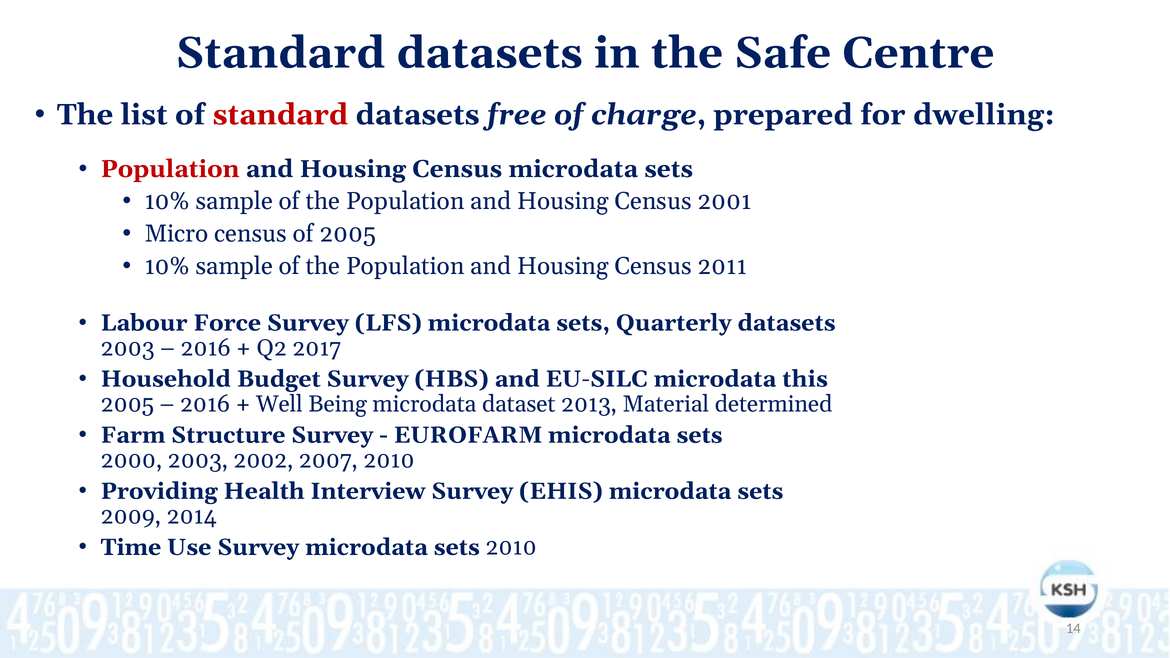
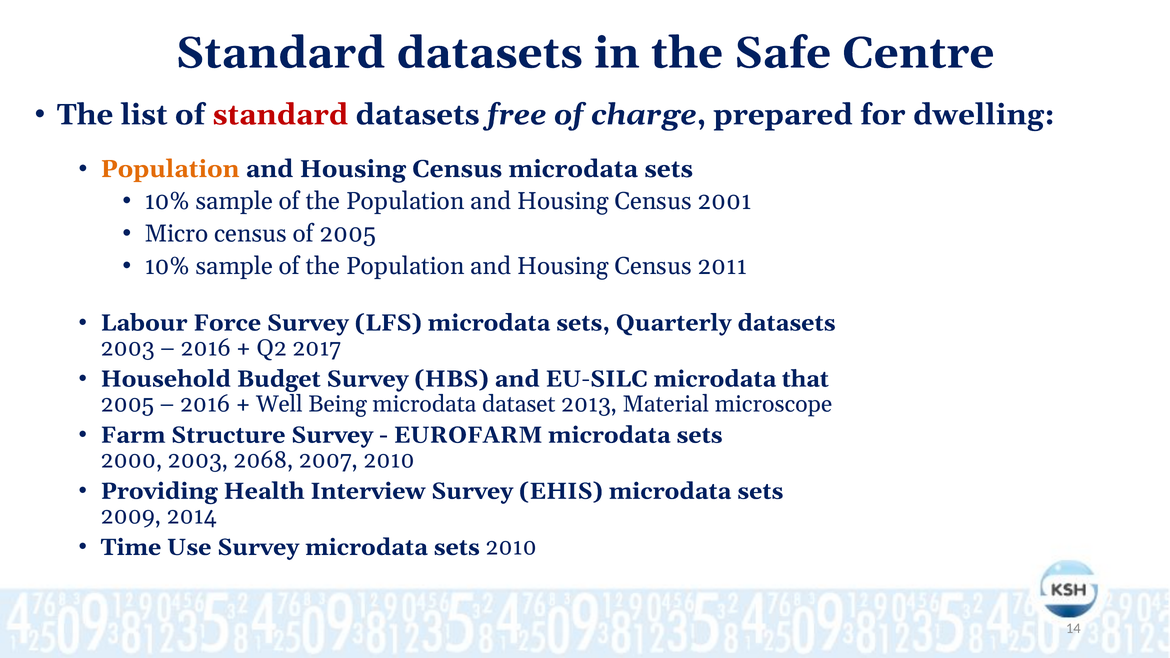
Population colour: red -> orange (170, 169)
this: this -> that (805, 379)
determined: determined -> microscope (773, 404)
2002: 2002 -> 2068 (263, 460)
